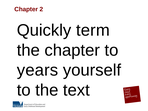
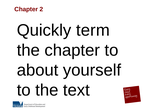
years: years -> about (38, 70)
